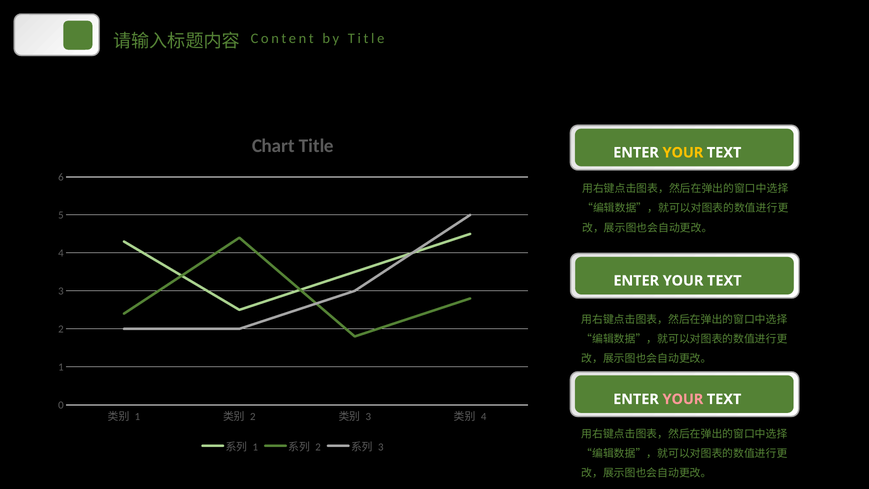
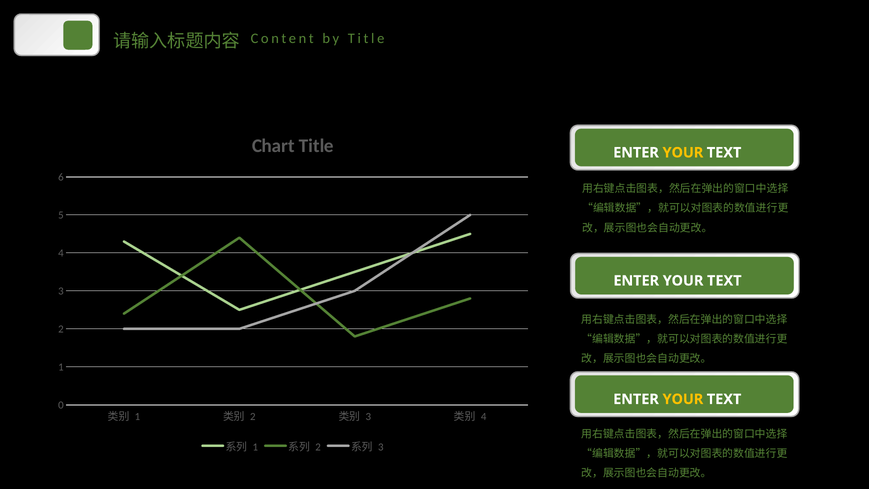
YOUR colour: pink -> yellow (683, 399)
